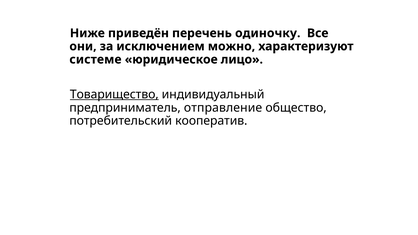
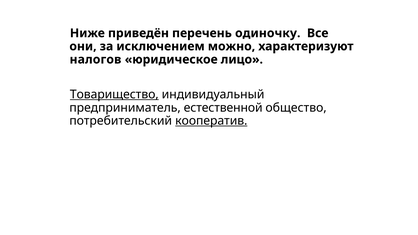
системе: системе -> налогов (95, 60)
отправление: отправление -> естественной (223, 108)
кооператив underline: none -> present (211, 121)
